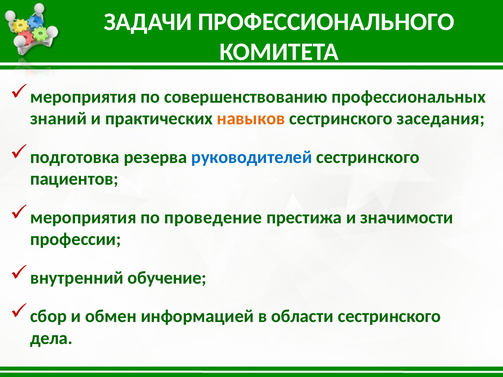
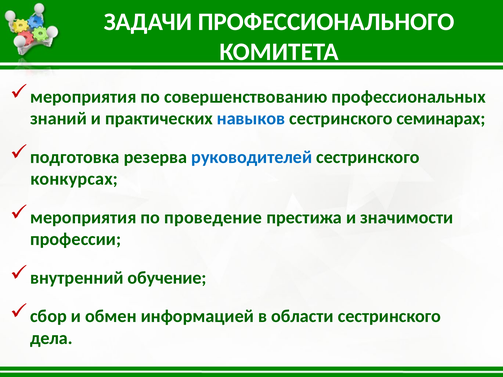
навыков colour: orange -> blue (251, 119)
заседания: заседания -> семинарах (441, 119)
пациентов: пациентов -> конкурсах (74, 179)
